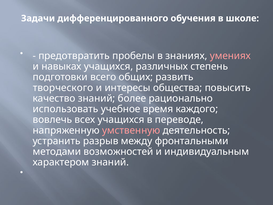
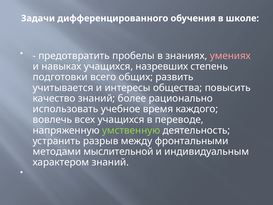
различных: различных -> назревших (162, 66)
творческого: творческого -> учитывается (63, 88)
умственную colour: pink -> light green (131, 130)
возможностей: возможностей -> мыслительной (118, 151)
